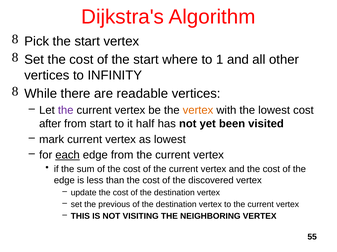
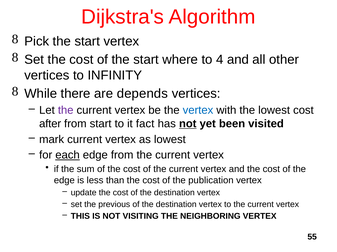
1: 1 -> 4 (220, 60)
readable: readable -> depends (142, 94)
vertex colour: orange -> blue (198, 111)
half: half -> fact (145, 124)
not underline: none -> present (188, 124)
discovered: discovered -> publication (211, 181)
